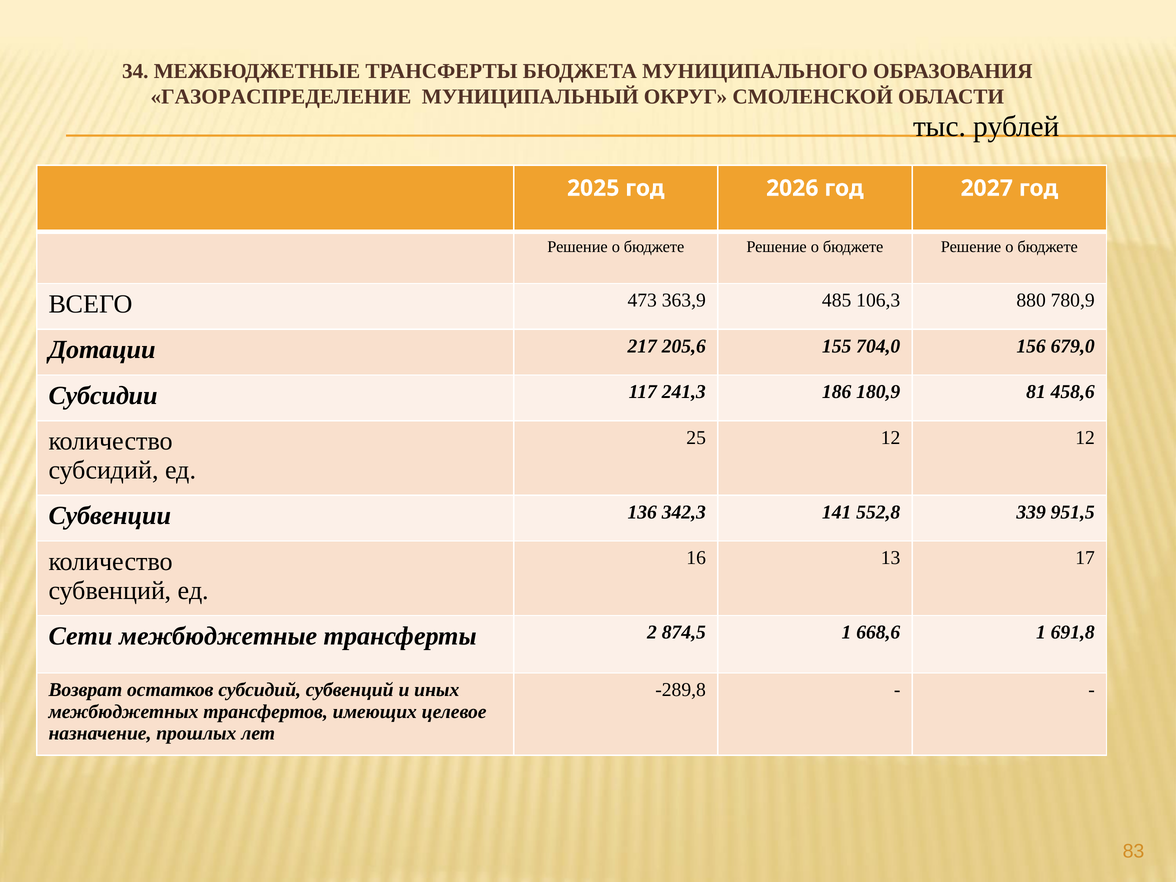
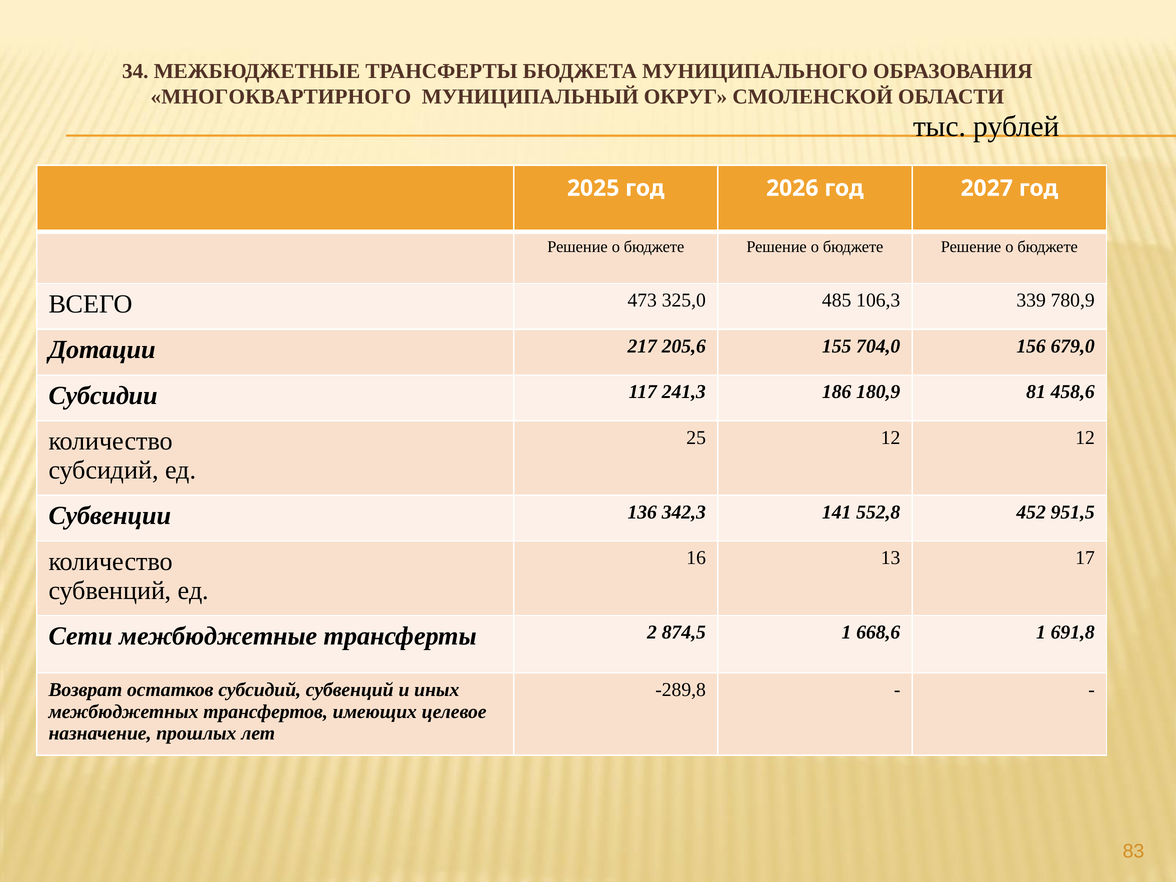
ГАЗОРАСПРЕДЕЛЕНИЕ: ГАЗОРАСПРЕДЕЛЕНИЕ -> МНОГОКВАРТИРНОГО (281, 97)
363,9: 363,9 -> 325,0 (684, 300)
880: 880 -> 339 (1031, 300)
339: 339 -> 452 (1031, 512)
